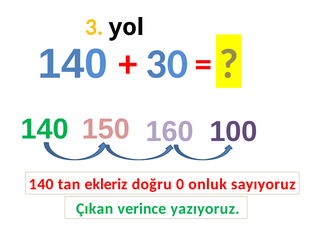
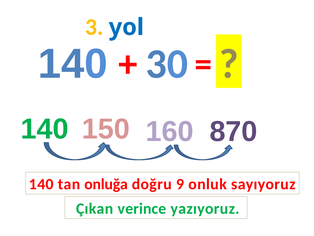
yol colour: black -> blue (126, 27)
100: 100 -> 870 (233, 131)
ekleriz: ekleriz -> onluğa (106, 184)
0: 0 -> 9 (180, 184)
